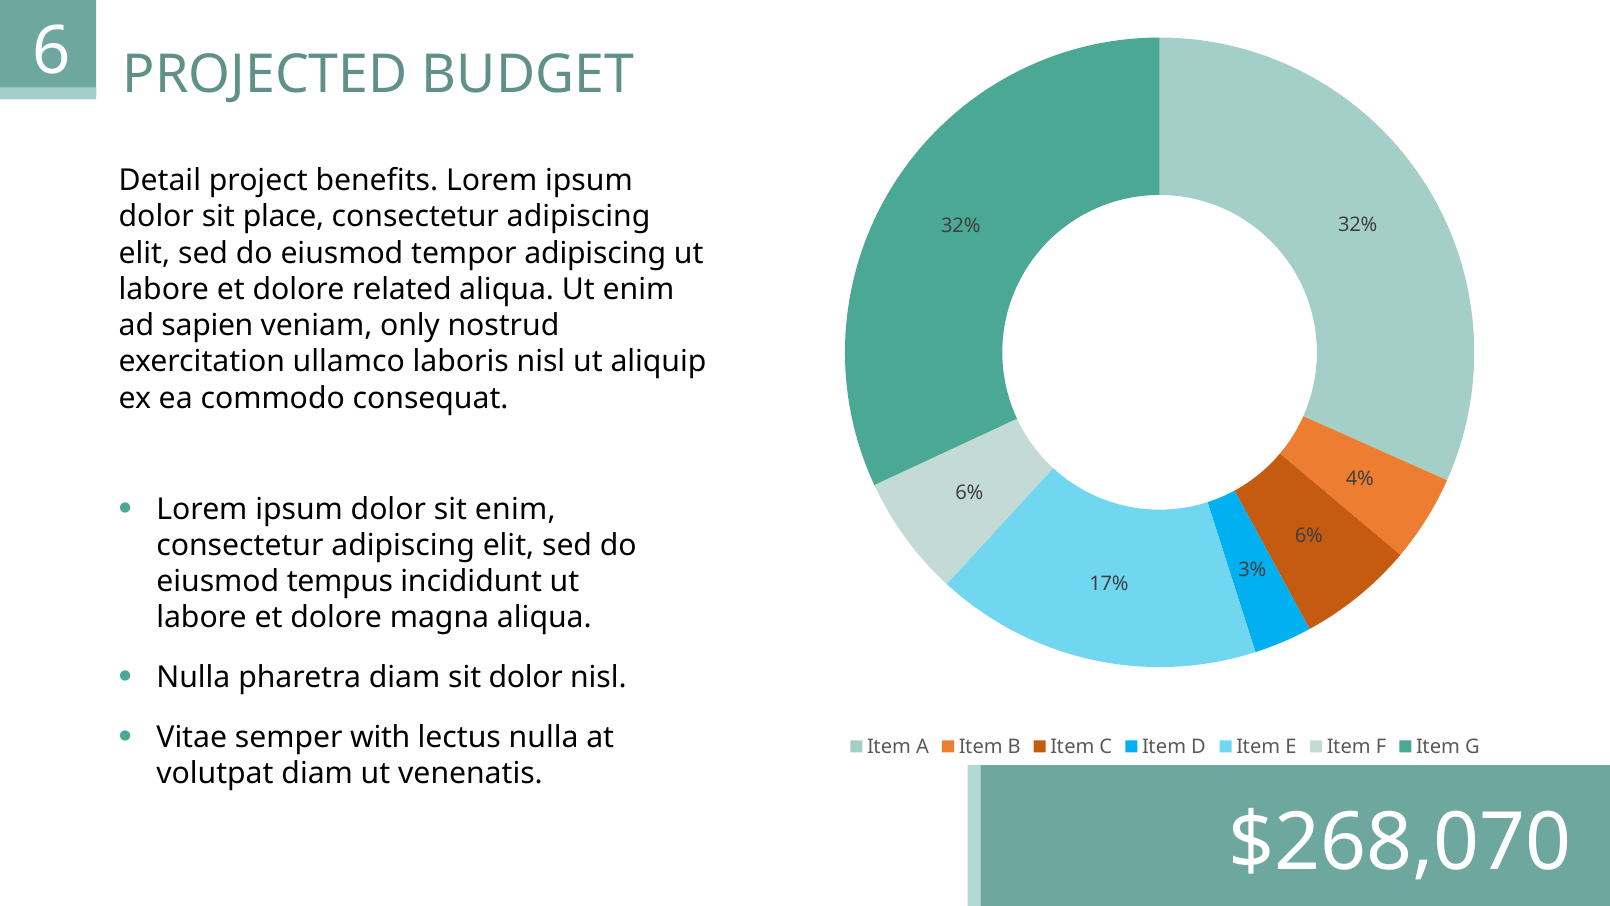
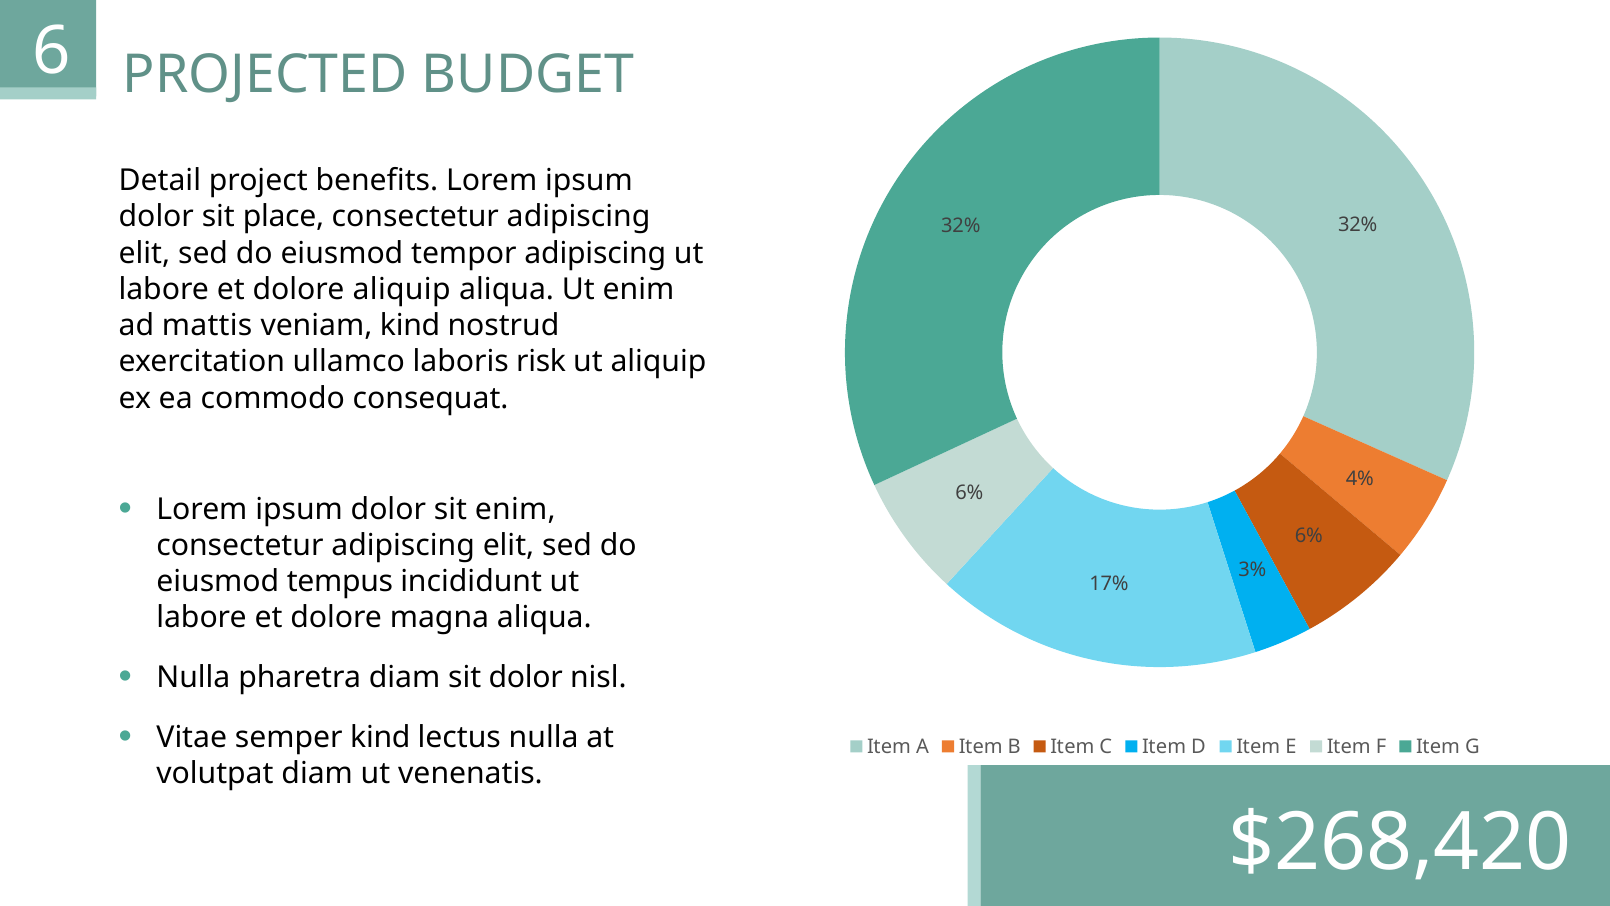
dolore related: related -> aliquip (402, 289)
sapien: sapien -> mattis (207, 326)
veniam only: only -> kind (410, 326)
laboris nisl: nisl -> risk (541, 362)
semper with: with -> kind (380, 737)
$268,070: $268,070 -> $268,420 (1400, 843)
